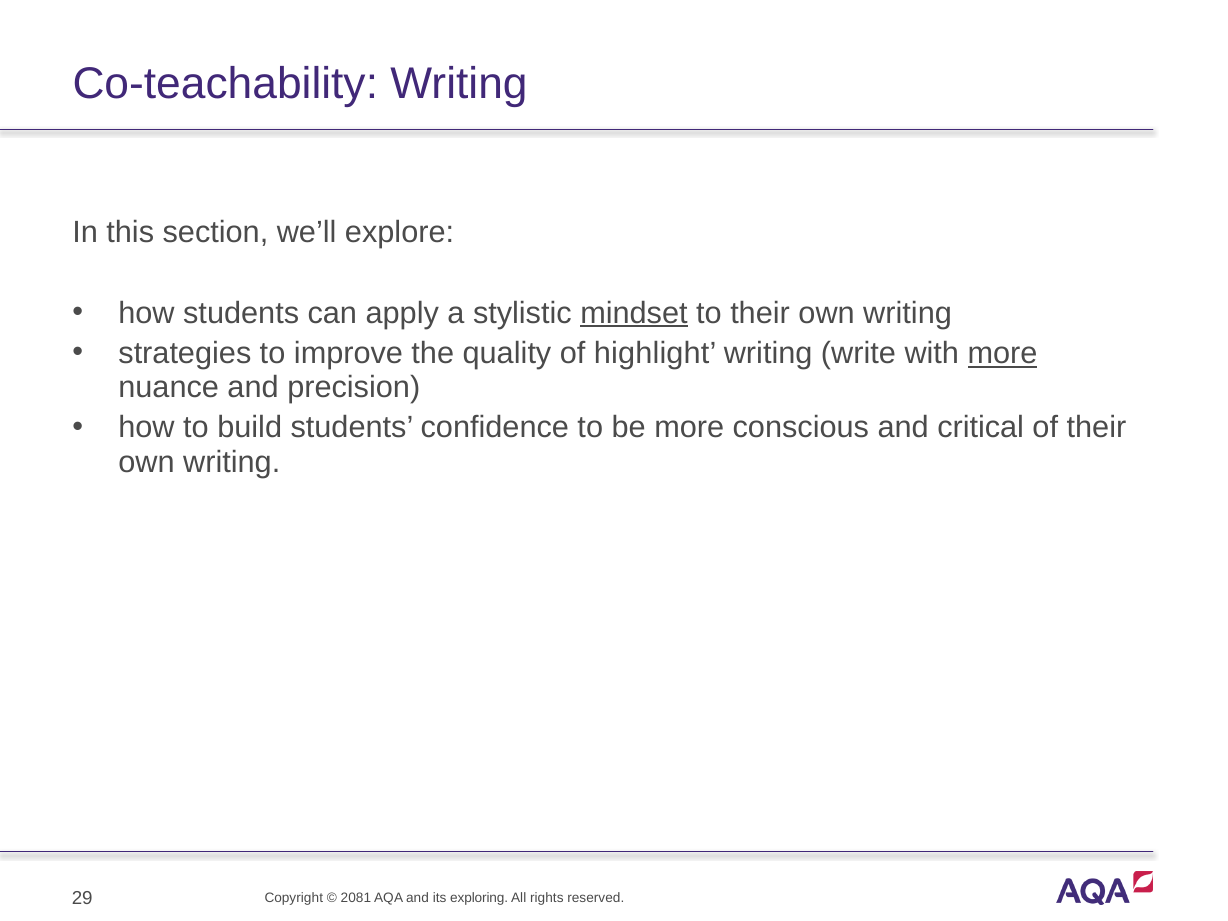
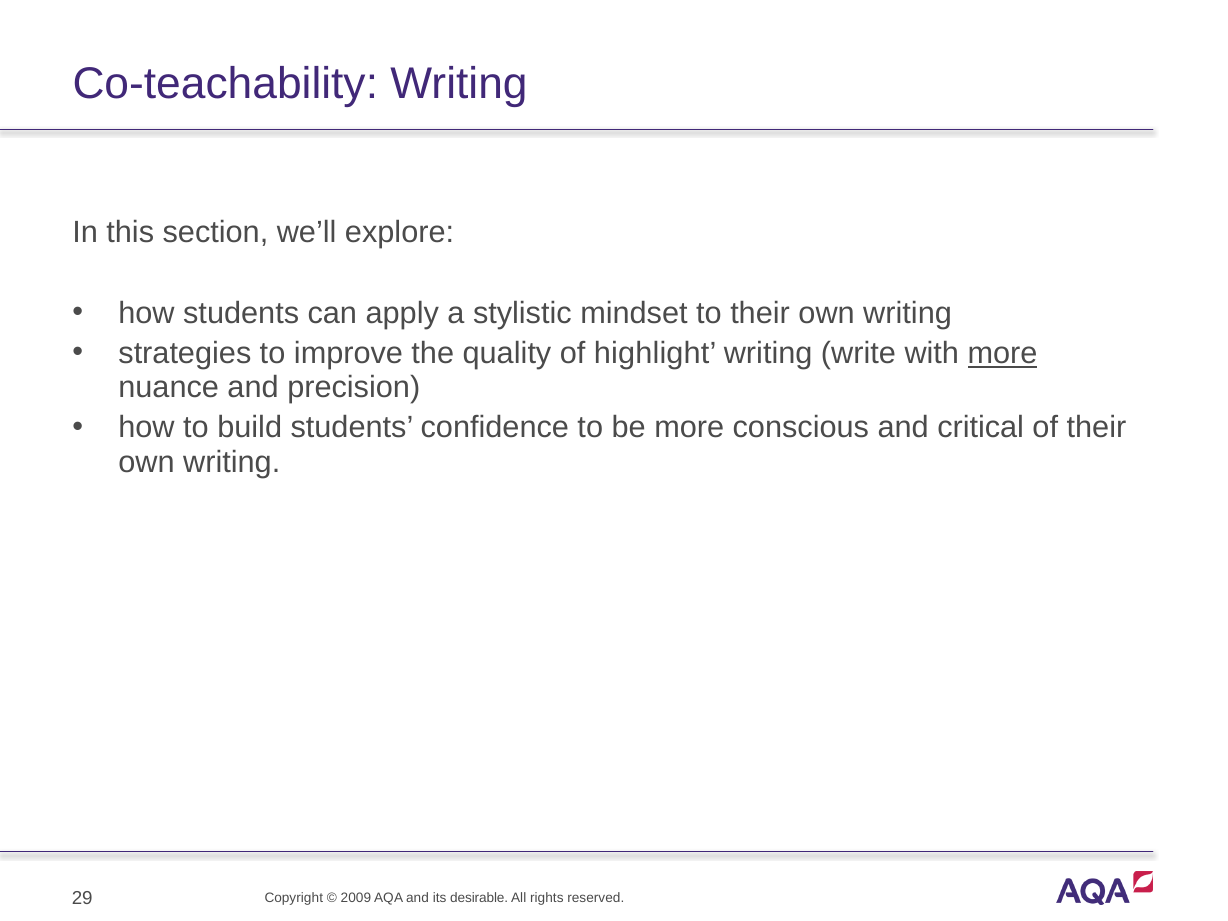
mindset underline: present -> none (634, 313)
2081: 2081 -> 2009 (356, 898)
exploring: exploring -> desirable (479, 898)
